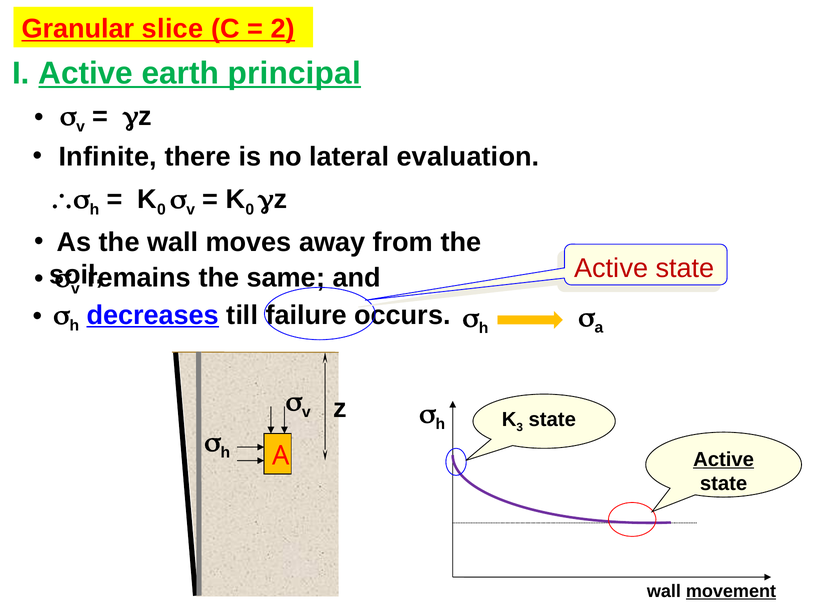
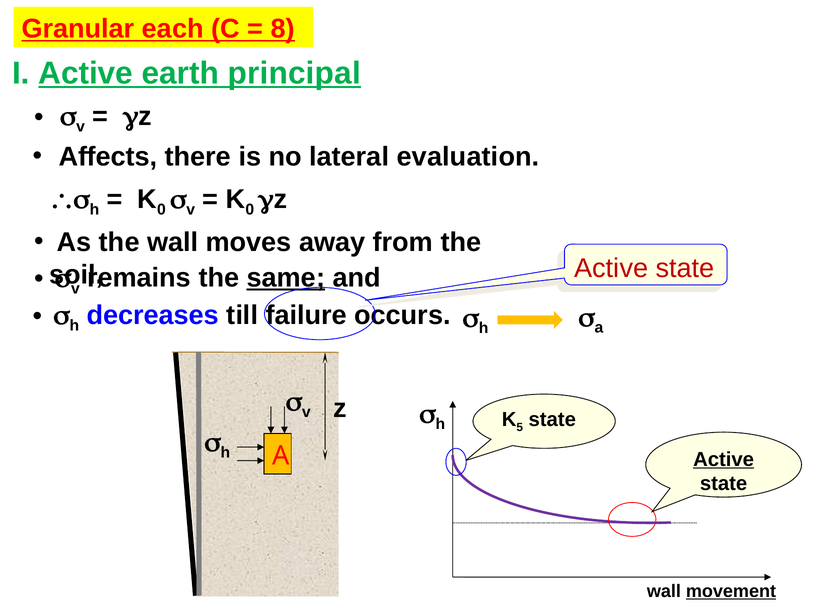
slice: slice -> each (173, 29)
2: 2 -> 8 (283, 29)
Infinite: Infinite -> Affects (108, 157)
same underline: none -> present (286, 278)
decreases underline: present -> none (153, 315)
3: 3 -> 5 (520, 427)
